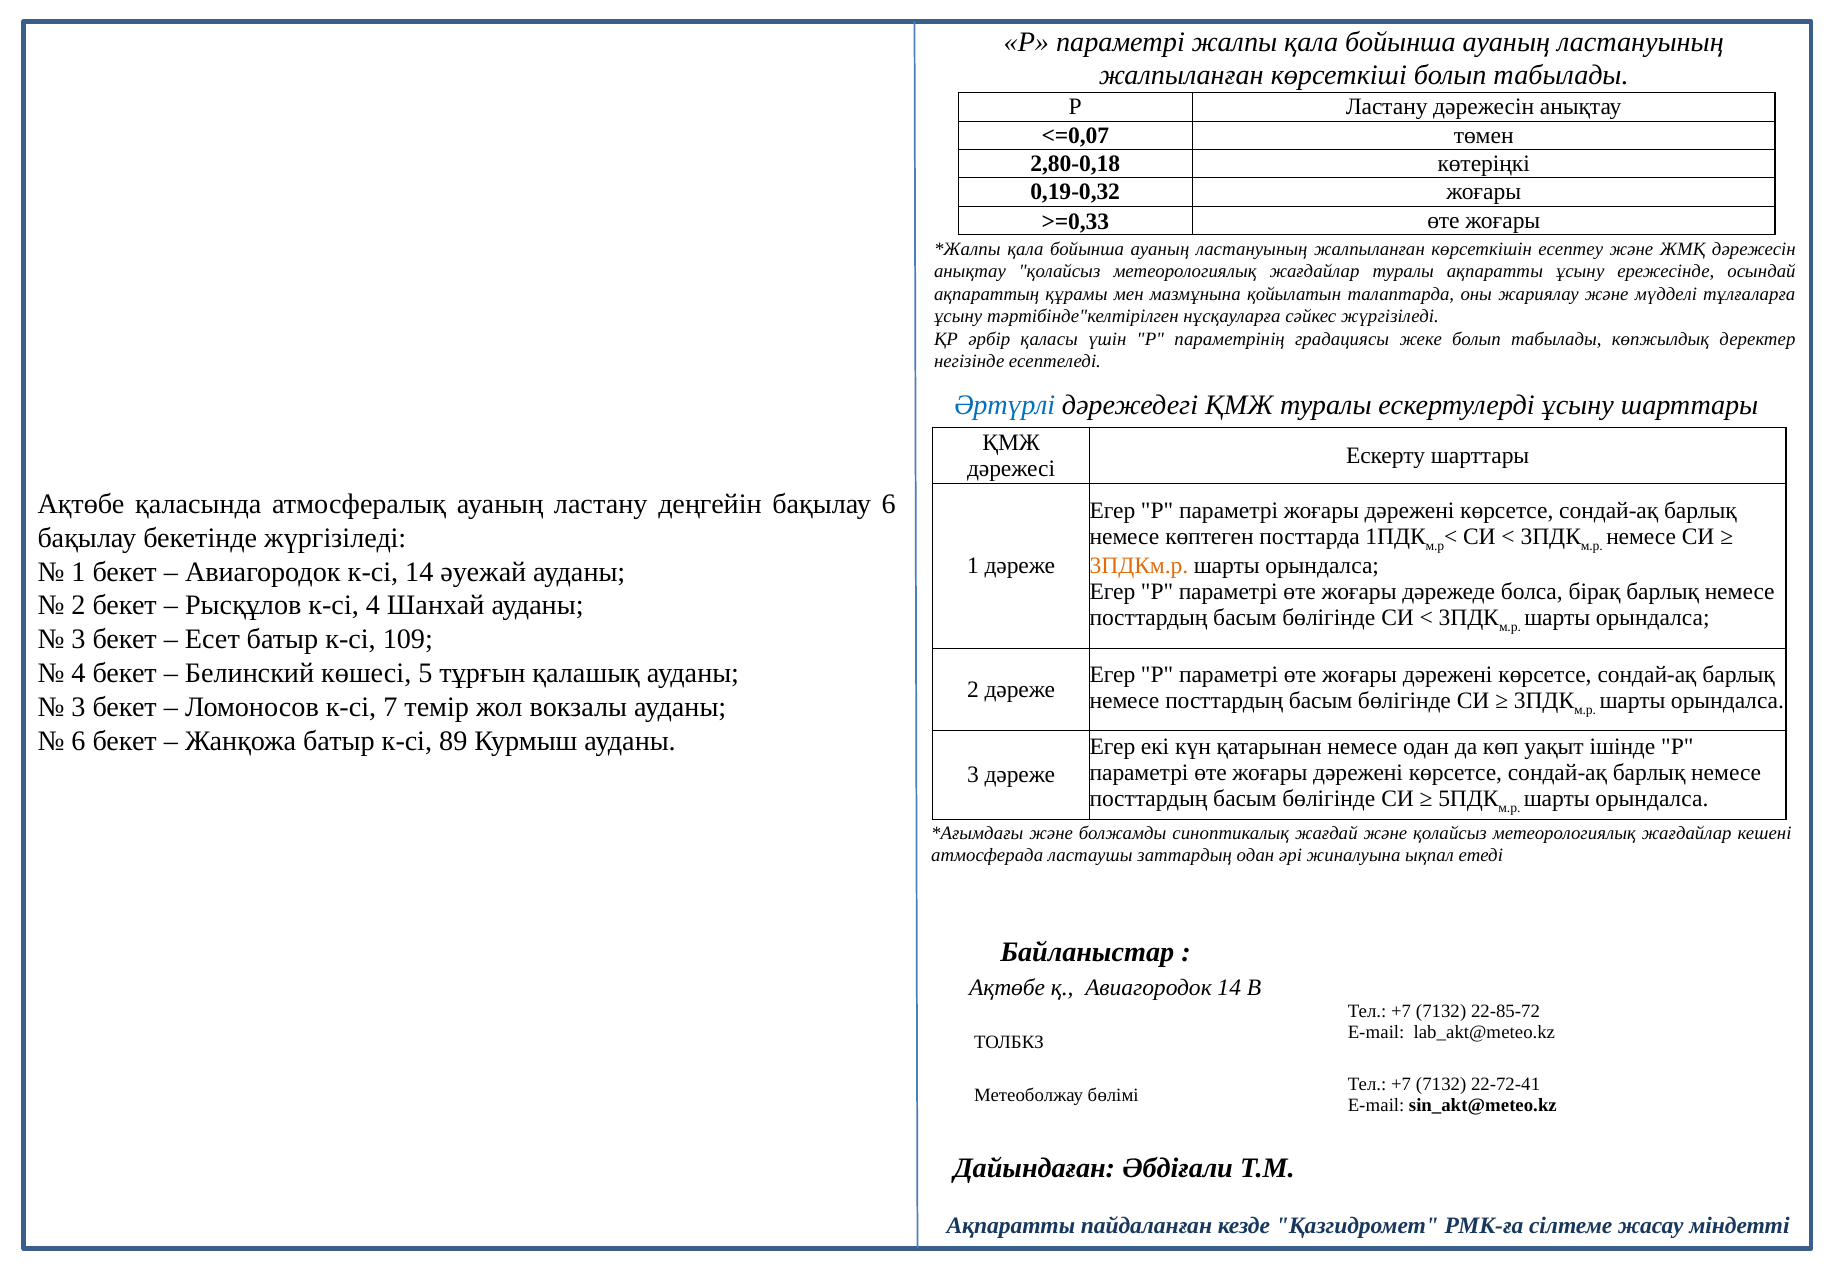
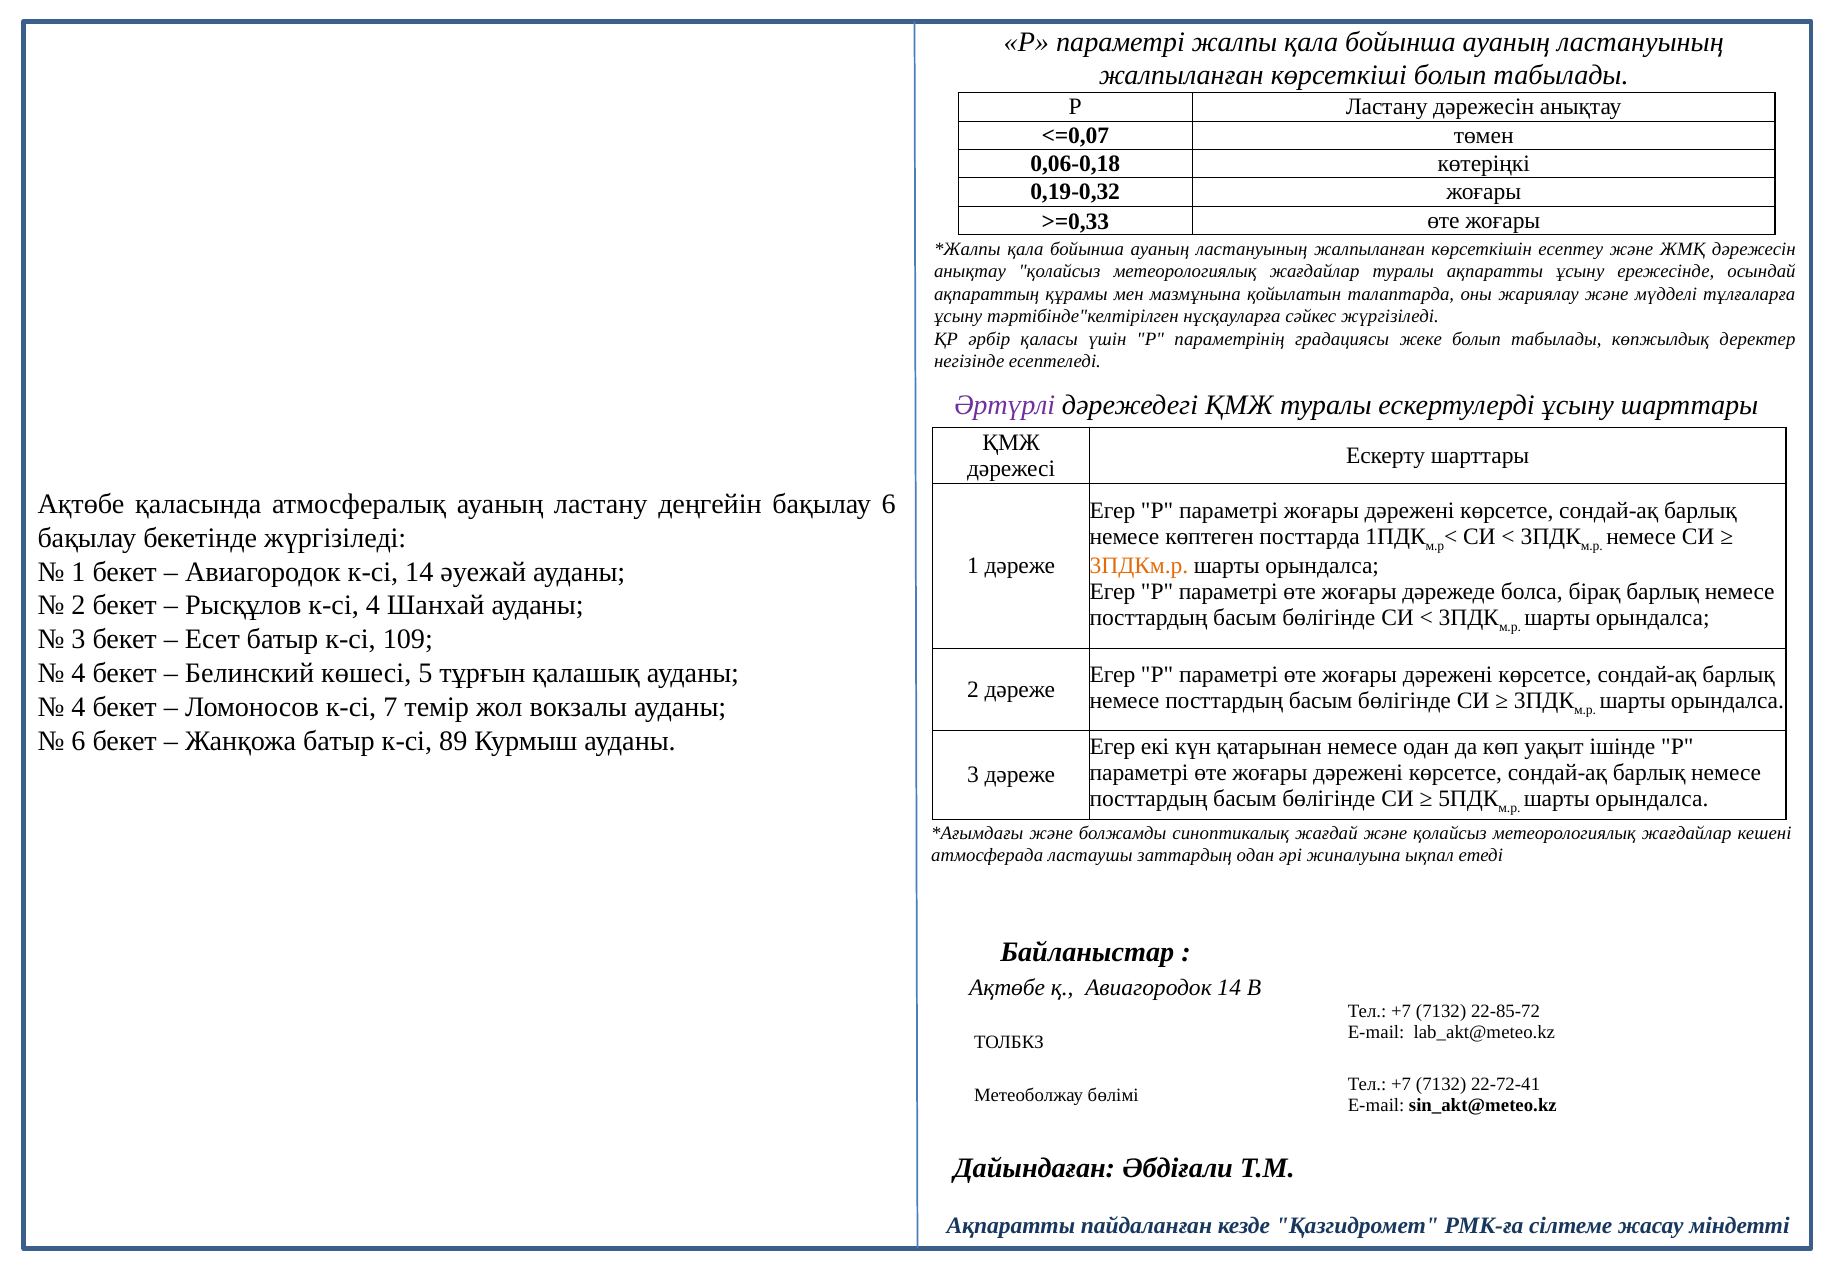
2,80-0,18: 2,80-0,18 -> 0,06-0,18 (1075, 164)
Әртүрлі colour: blue -> purple (1005, 405)
3: 3 -> 4 (78, 707)
